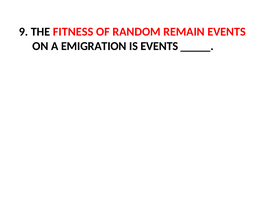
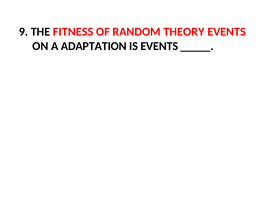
REMAIN: REMAIN -> THEORY (184, 32)
EMIGRATION: EMIGRATION -> ADAPTATION (94, 46)
